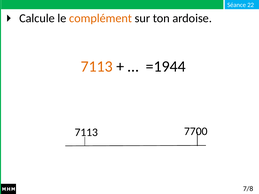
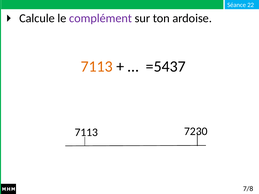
complément colour: orange -> purple (101, 18)
=1944: =1944 -> =5437 (166, 67)
7700: 7700 -> 7230 (196, 131)
